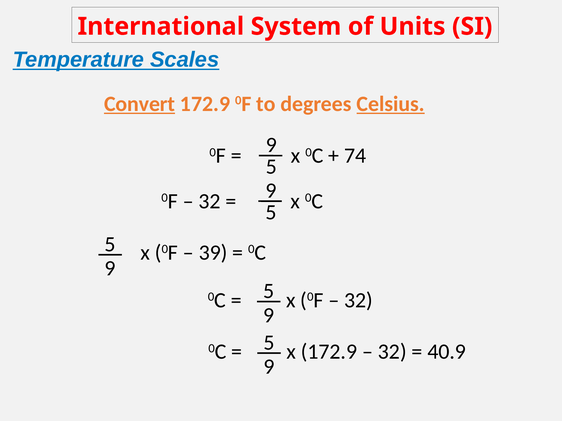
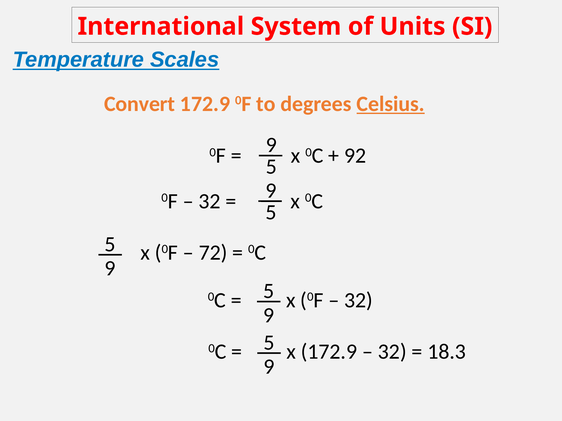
Convert underline: present -> none (140, 104)
74: 74 -> 92 (355, 156)
39: 39 -> 72 (213, 253)
40.9: 40.9 -> 18.3 (447, 352)
